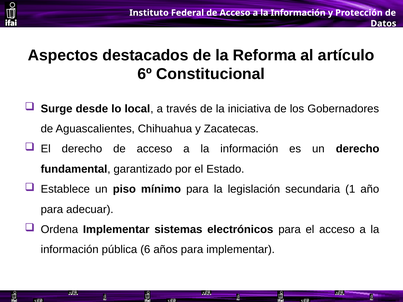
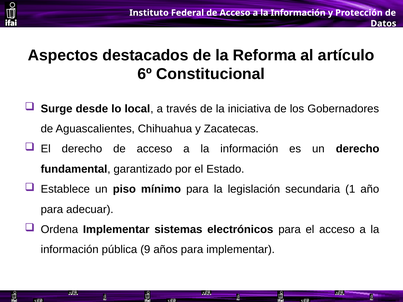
6: 6 -> 9 (145, 250)
